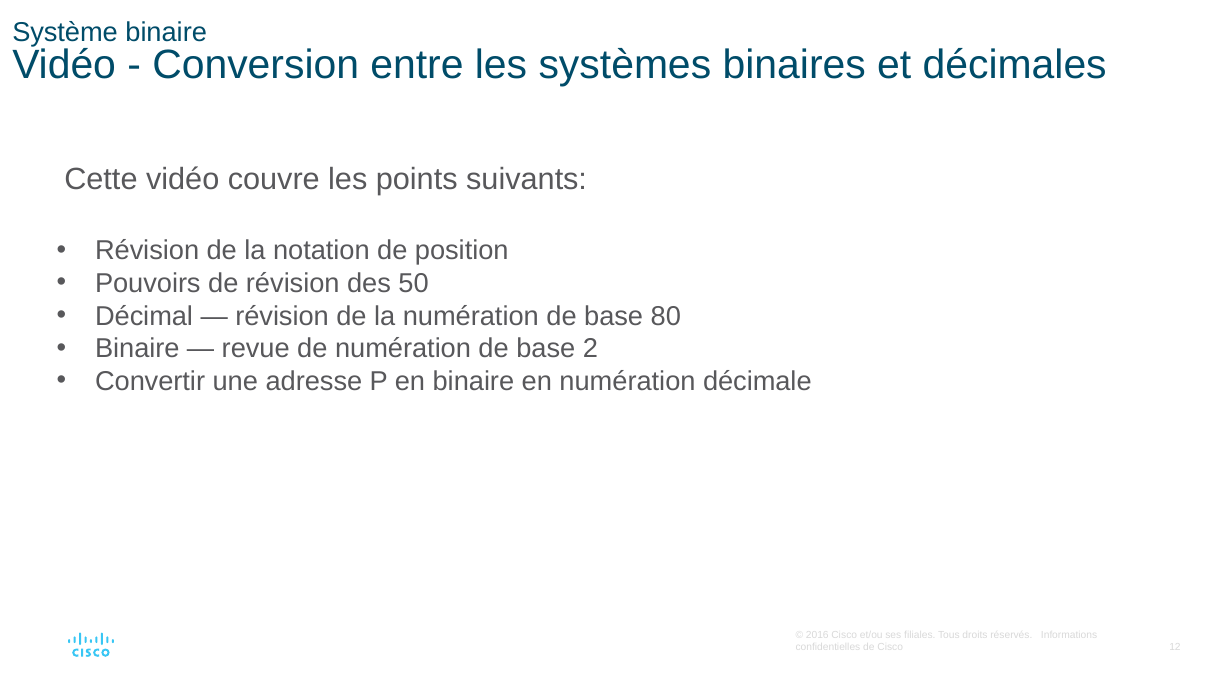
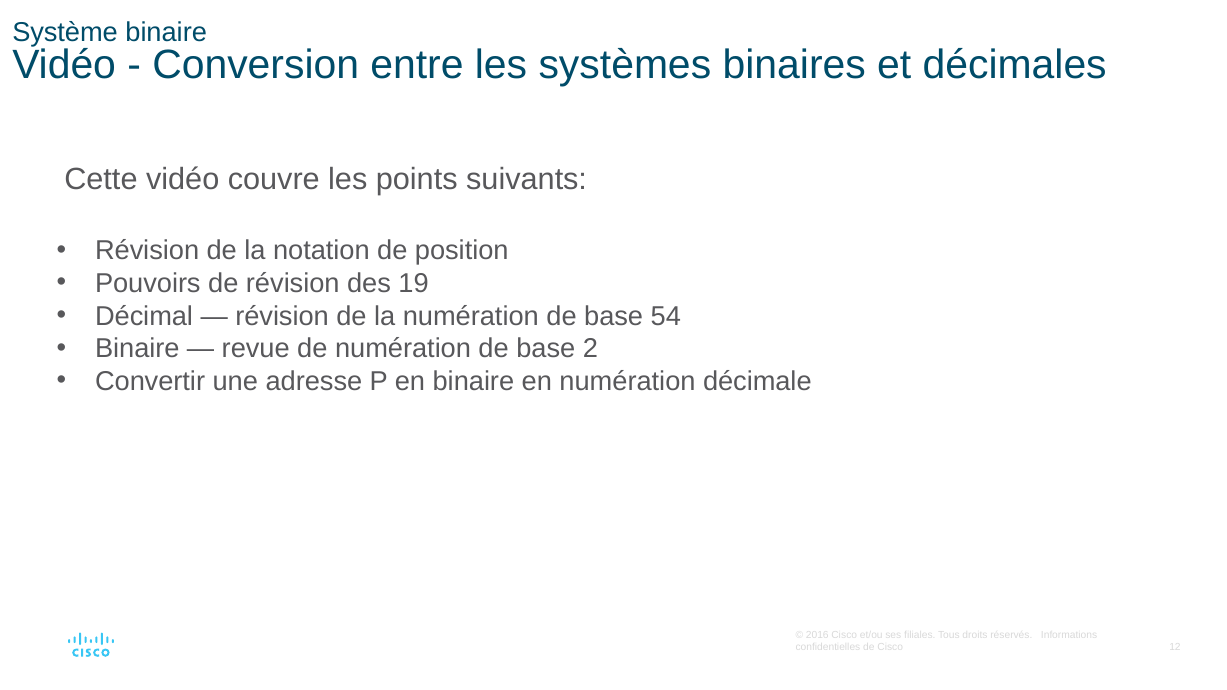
50: 50 -> 19 (414, 283)
80: 80 -> 54 (666, 316)
